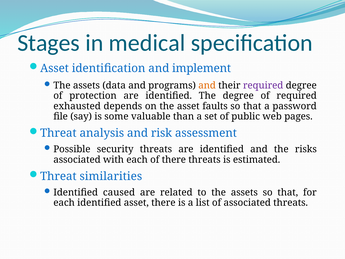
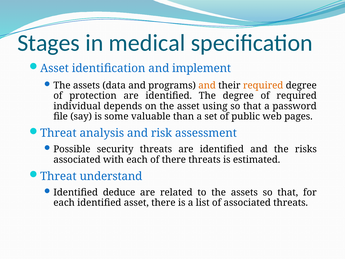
required colour: purple -> orange (263, 85)
exhausted: exhausted -> individual (77, 106)
faults: faults -> using (215, 106)
similarities: similarities -> understand (111, 176)
caused: caused -> deduce (119, 192)
